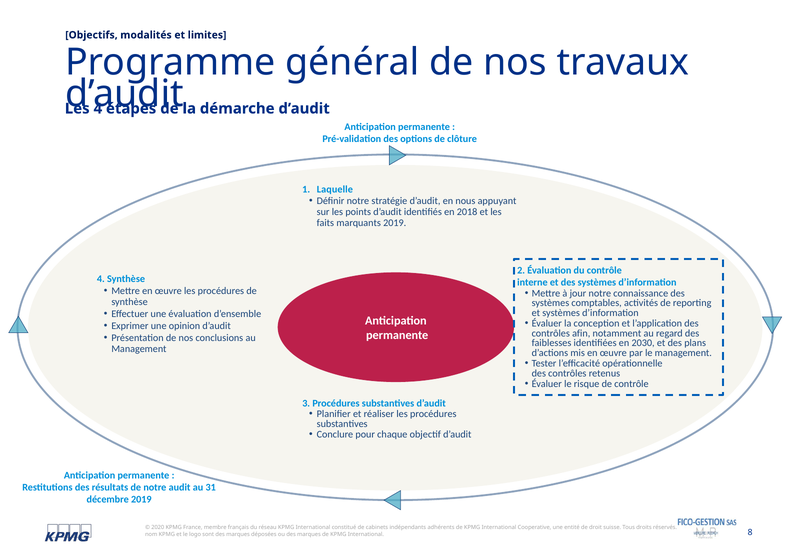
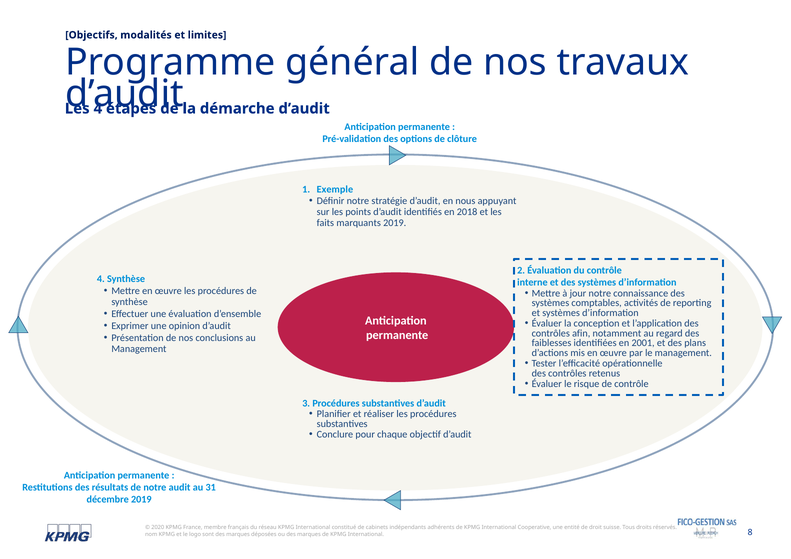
Laquelle: Laquelle -> Exemple (335, 189)
2030: 2030 -> 2001 (643, 343)
